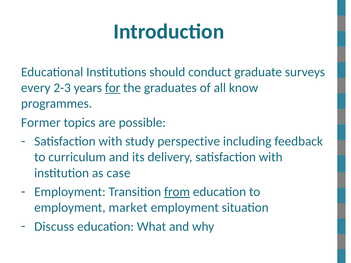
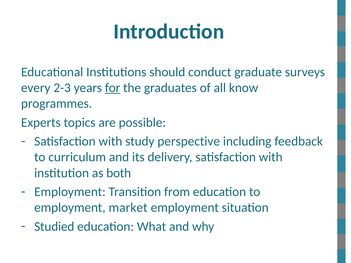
Former: Former -> Experts (41, 123)
case: case -> both (119, 173)
from underline: present -> none (177, 192)
Discuss: Discuss -> Studied (54, 227)
